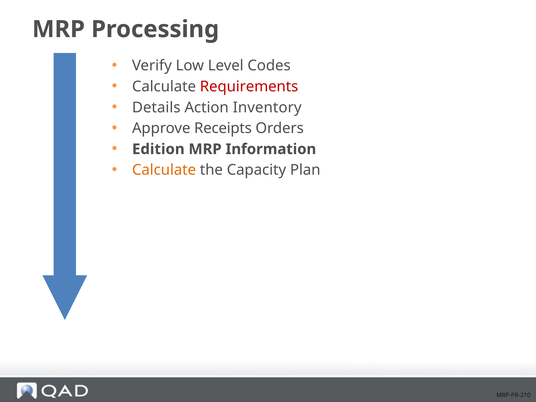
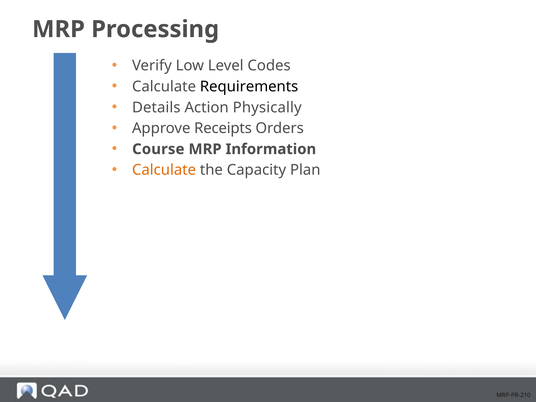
Requirements colour: red -> black (249, 87)
Inventory: Inventory -> Physically (267, 107)
Edition: Edition -> Course (158, 149)
